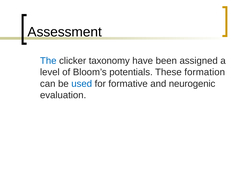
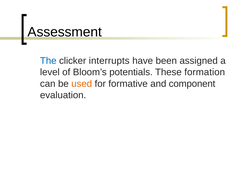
taxonomy: taxonomy -> interrupts (109, 61)
used colour: blue -> orange (82, 84)
neurogenic: neurogenic -> component (192, 84)
